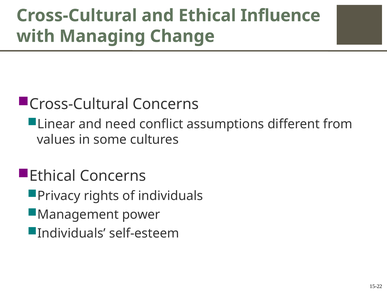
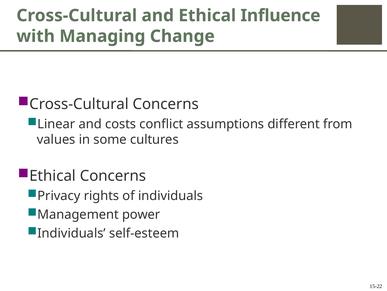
need: need -> costs (121, 124)
